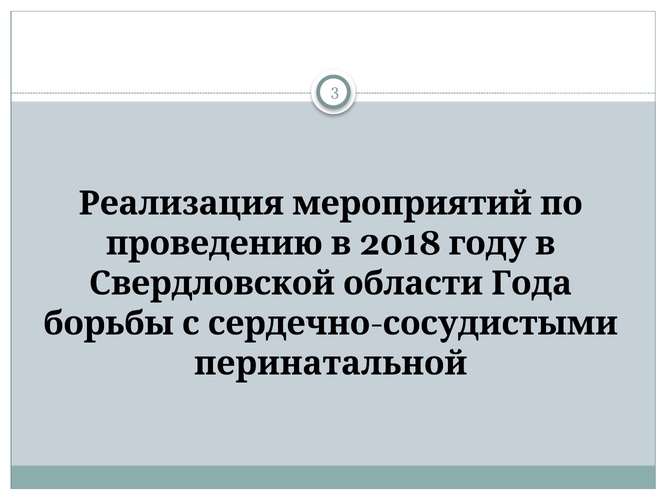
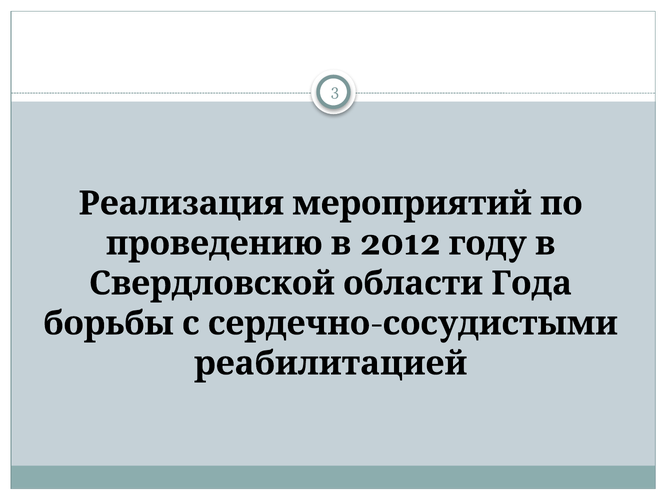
2018: 2018 -> 2012 (400, 244)
перинатальной: перинатальной -> реабилитацией (331, 364)
